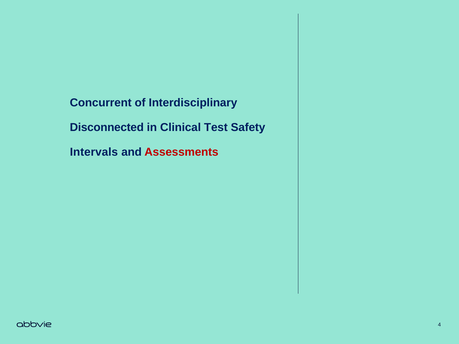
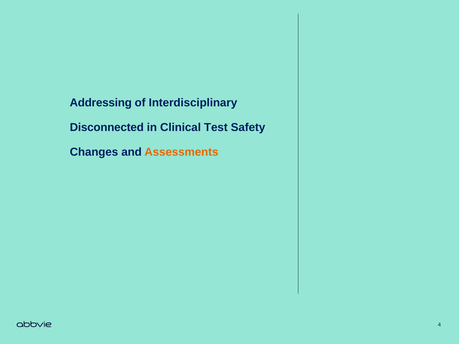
Concurrent: Concurrent -> Addressing (101, 103)
Intervals: Intervals -> Changes (94, 152)
Assessments colour: red -> orange (181, 152)
